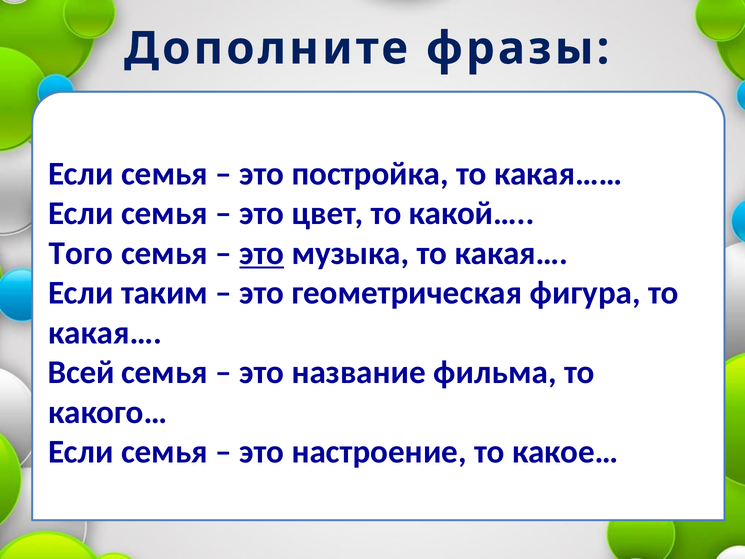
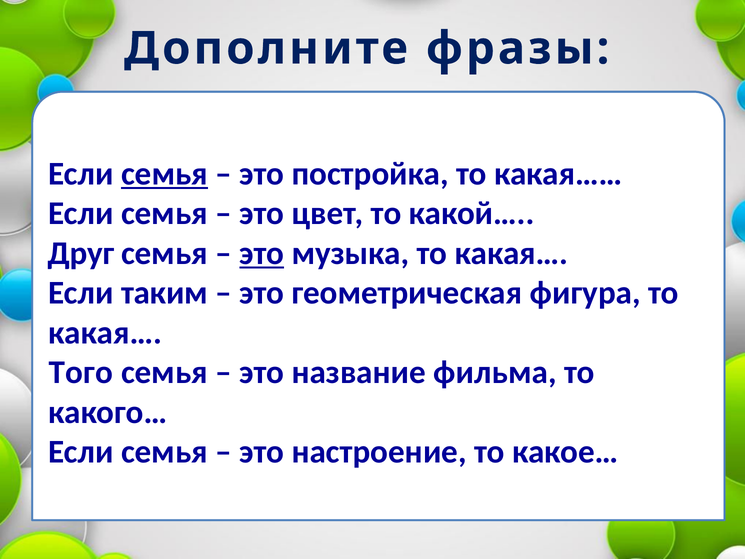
семья underline: none -> present (164, 174)
Того: Того -> Друг (81, 253)
Всей: Всей -> Того (81, 372)
